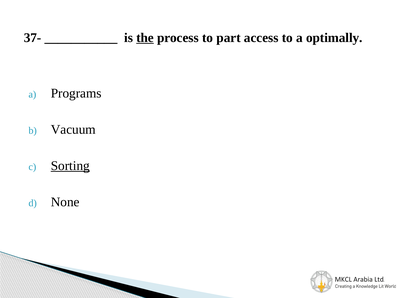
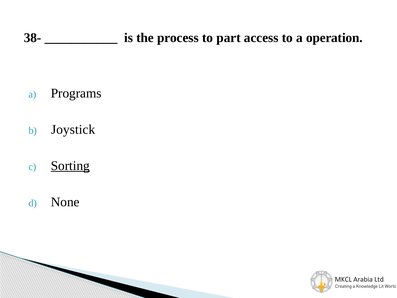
37-: 37- -> 38- (33, 38)
the underline: present -> none (145, 38)
optimally: optimally -> operation (334, 38)
Vacuum: Vacuum -> Joystick (73, 129)
